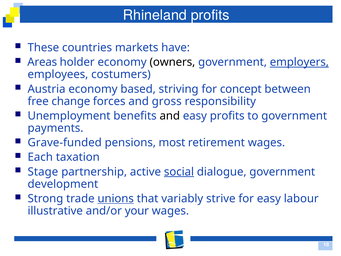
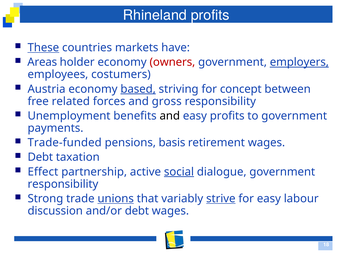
These underline: none -> present (43, 48)
owners colour: black -> red (172, 62)
based underline: none -> present (138, 89)
change: change -> related (71, 101)
Grave-funded: Grave-funded -> Trade-funded (65, 143)
most: most -> basis (172, 143)
Each: Each -> Debt (40, 157)
Stage: Stage -> Effect (43, 172)
development: development -> responsibility (63, 184)
strive underline: none -> present (221, 198)
illustrative: illustrative -> discussion (55, 211)
and/or your: your -> debt (137, 211)
